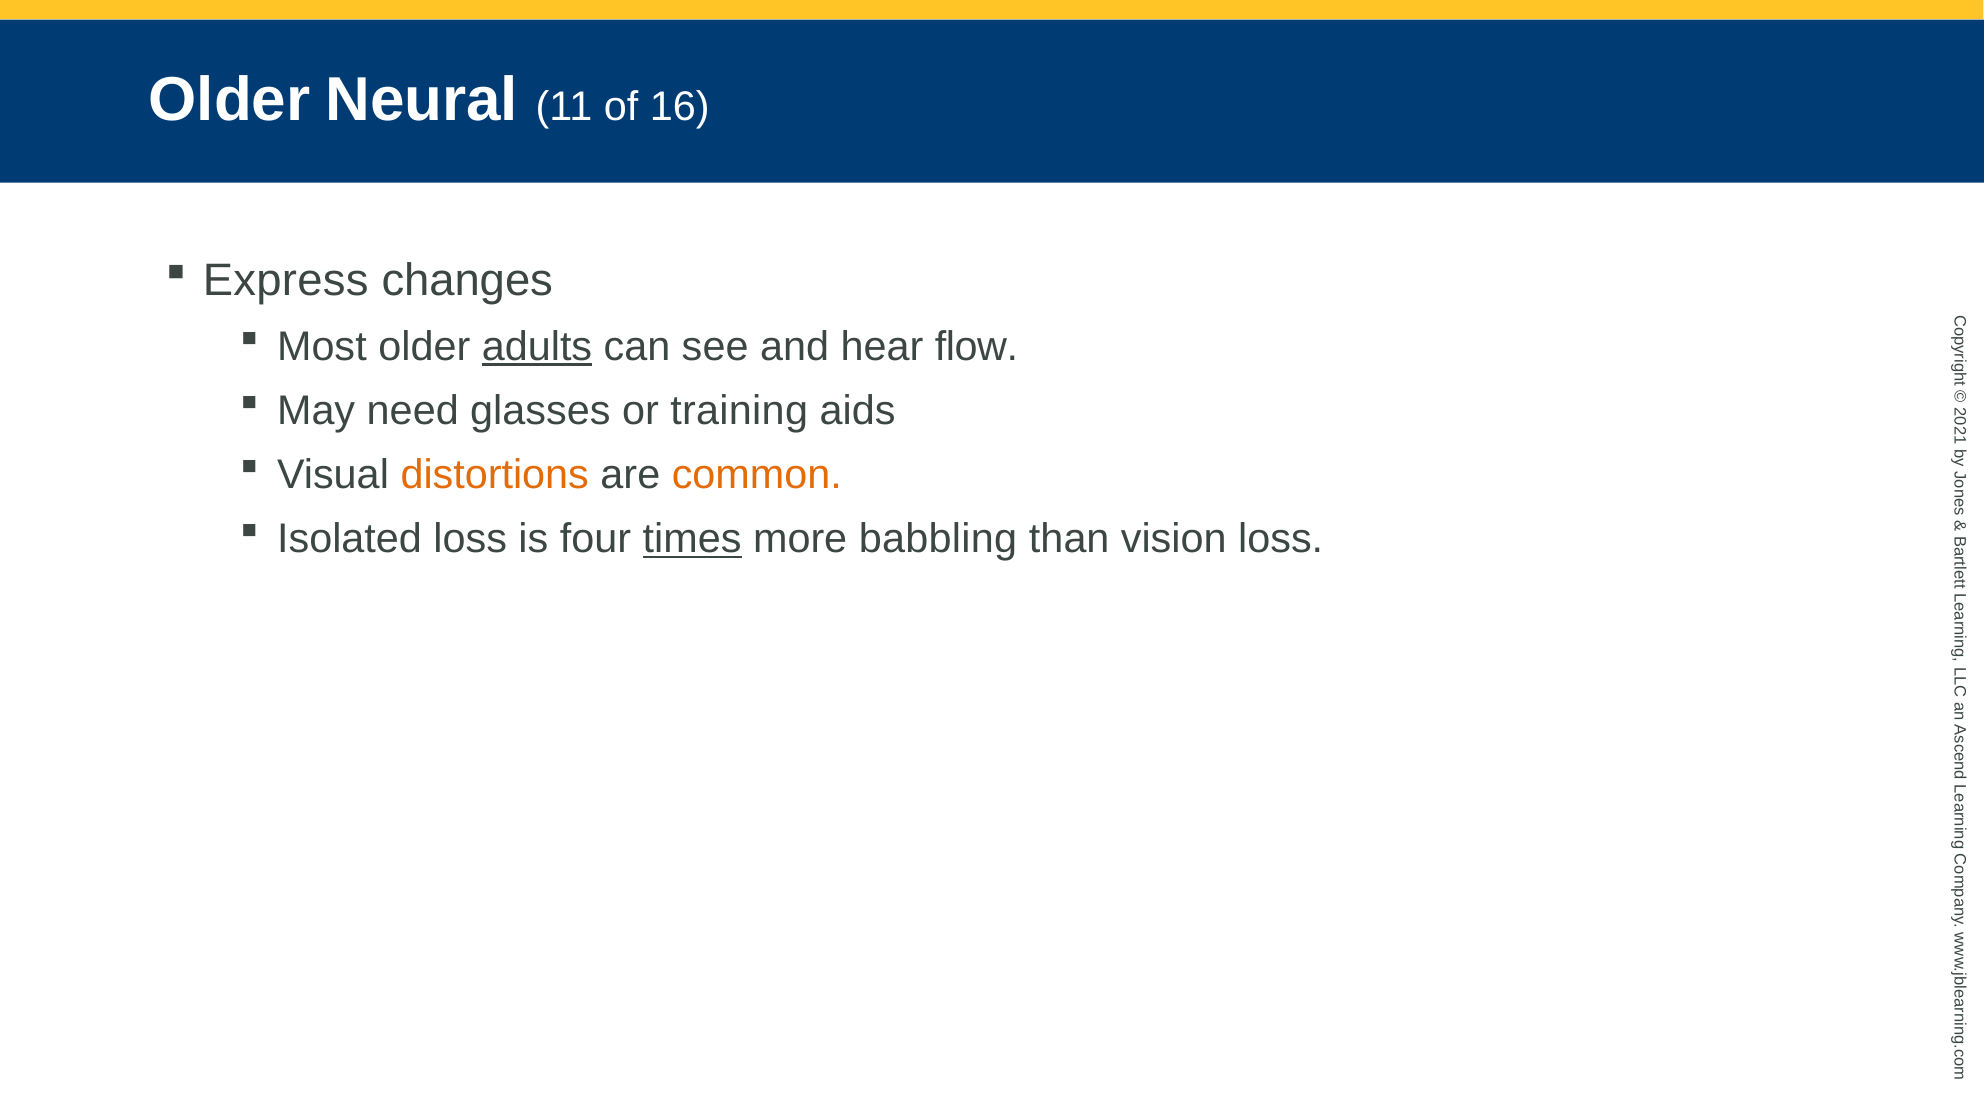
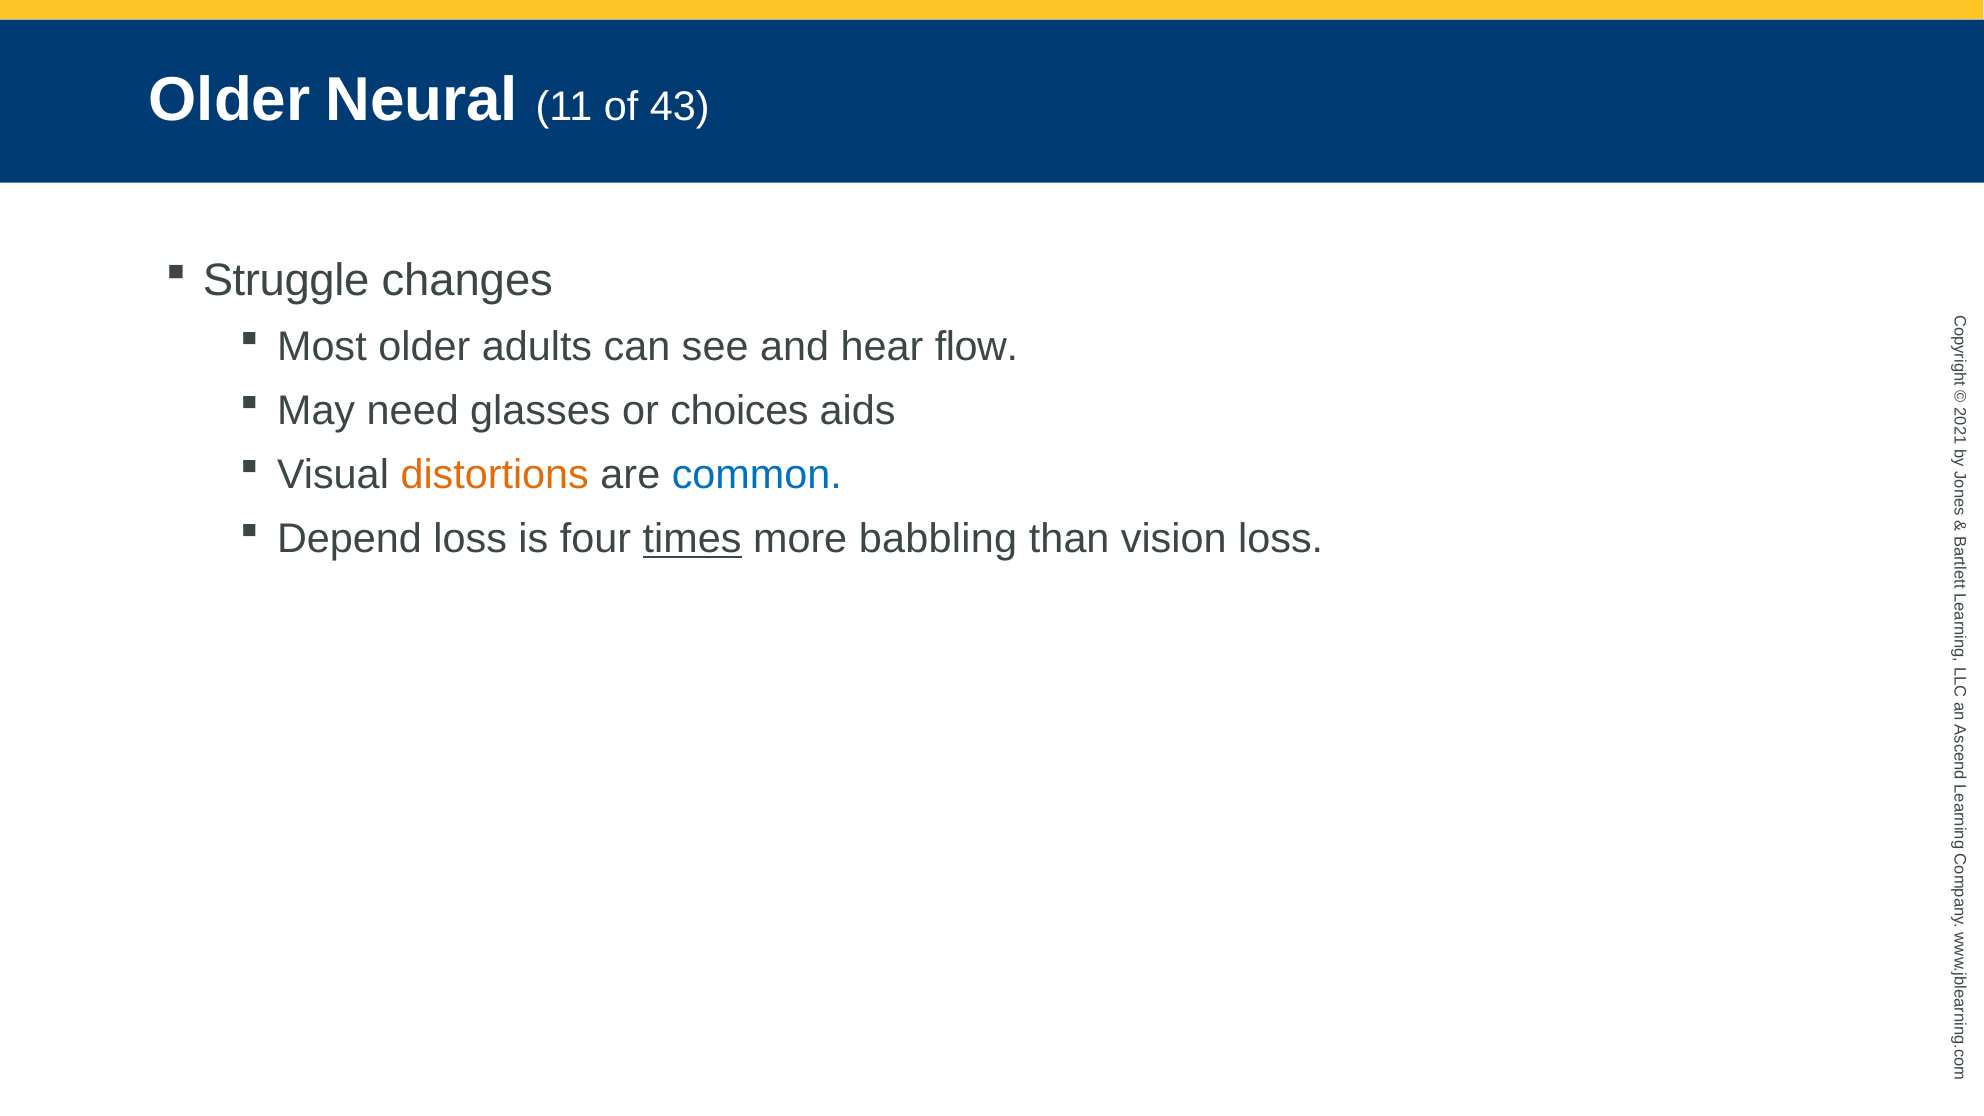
16: 16 -> 43 (680, 107)
Express: Express -> Struggle (286, 280)
adults underline: present -> none (537, 347)
training: training -> choices (739, 411)
common colour: orange -> blue (757, 475)
Isolated: Isolated -> Depend (350, 539)
